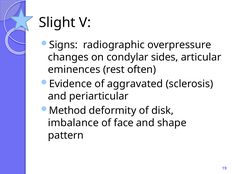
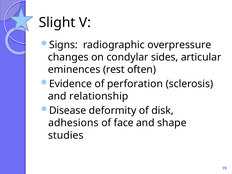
aggravated: aggravated -> perforation (135, 84)
periarticular: periarticular -> relationship (99, 96)
Method: Method -> Disease (68, 111)
imbalance: imbalance -> adhesions (73, 123)
pattern: pattern -> studies (66, 135)
